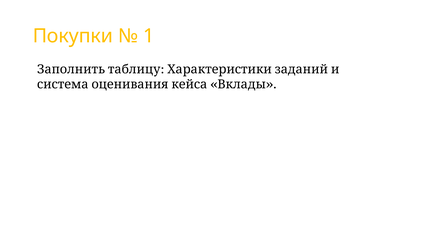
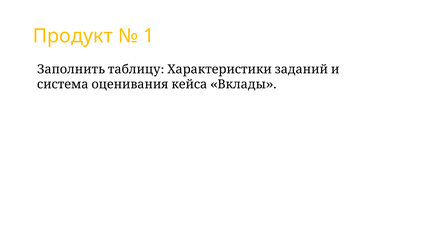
Покупки: Покупки -> Продукт (73, 36)
